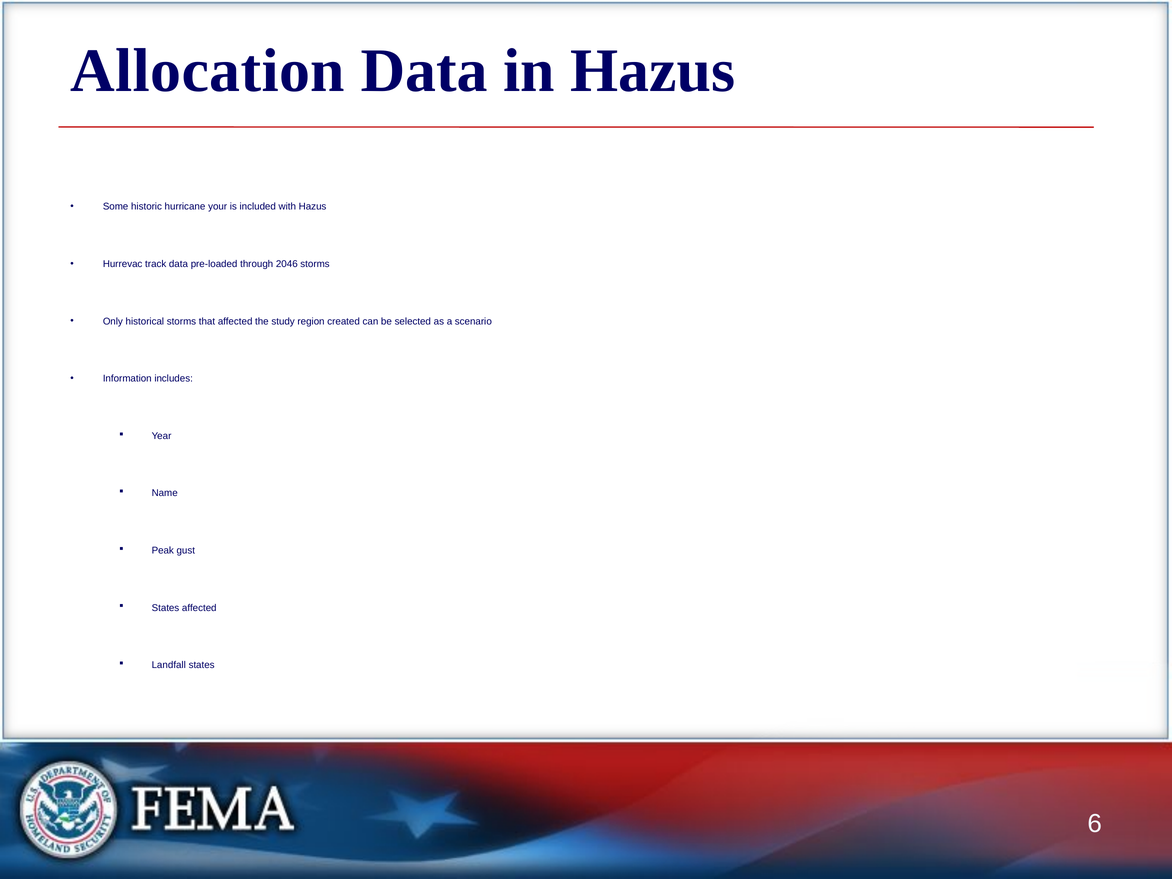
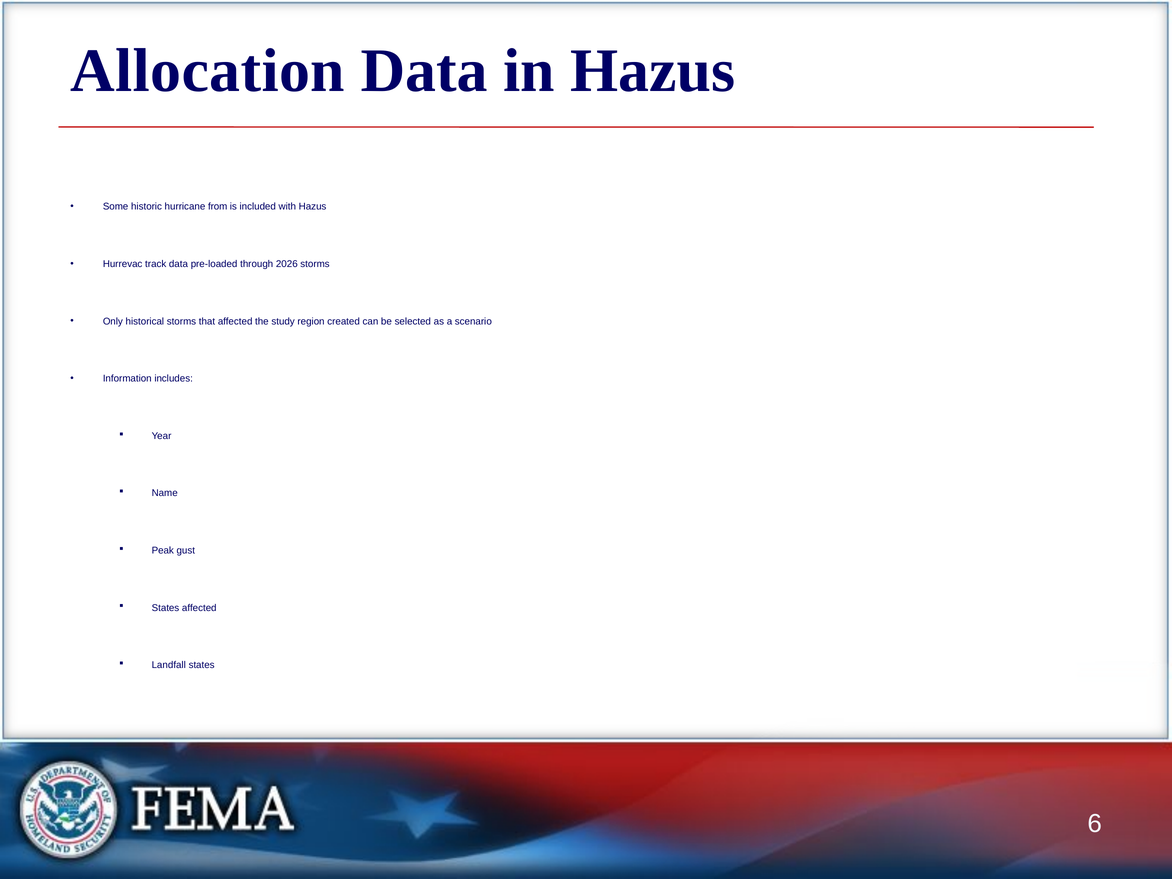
your: your -> from (218, 207)
2046: 2046 -> 2026 (287, 264)
